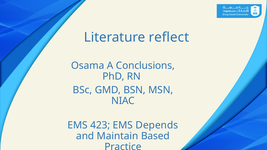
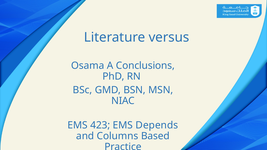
reflect: reflect -> versus (169, 37)
Maintain: Maintain -> Columns (118, 136)
